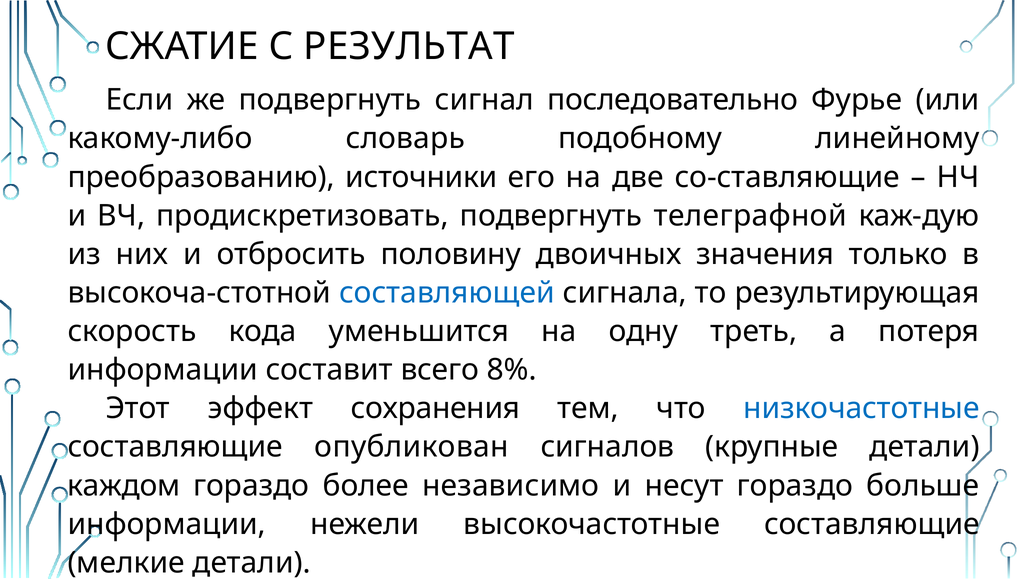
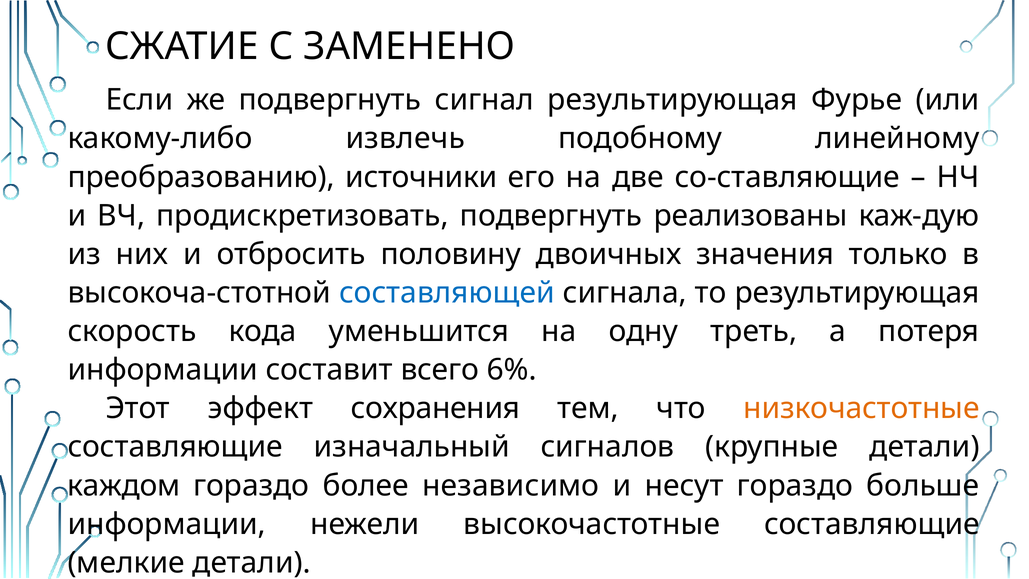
РЕЗУЛЬТАТ: РЕЗУЛЬТАТ -> ЗАМЕНЕНО (409, 47)
сигнал последовательно: последовательно -> результирующая (673, 100)
словарь: словарь -> извлечь (405, 138)
телеграфной: телеграфной -> реализованы (750, 216)
8%: 8% -> 6% (512, 370)
низкочастотные colour: blue -> orange (861, 408)
опубликован: опубликован -> изначальный (412, 447)
